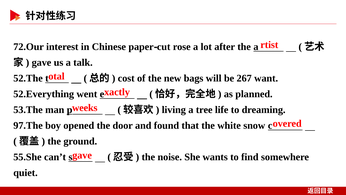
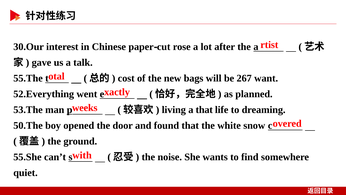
72.Our: 72.Our -> 30.Our (29, 47)
52.The: 52.The -> 55.The (28, 78)
a tree: tree -> that (204, 110)
97.The: 97.The -> 50.The (28, 125)
gave: gave -> with (82, 155)
